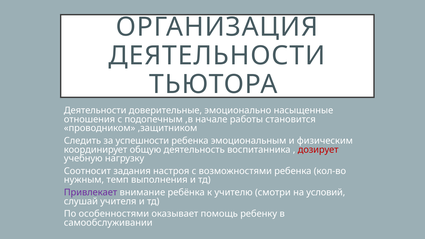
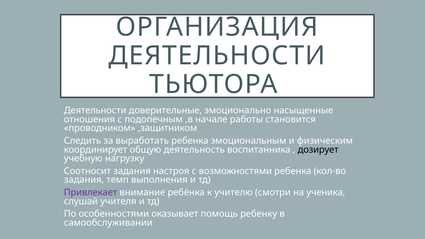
успешности: успешности -> выработать (142, 141)
дозирует colour: red -> black (318, 150)
нужным: нужным -> задания (84, 180)
условий: условий -> ученика (326, 192)
